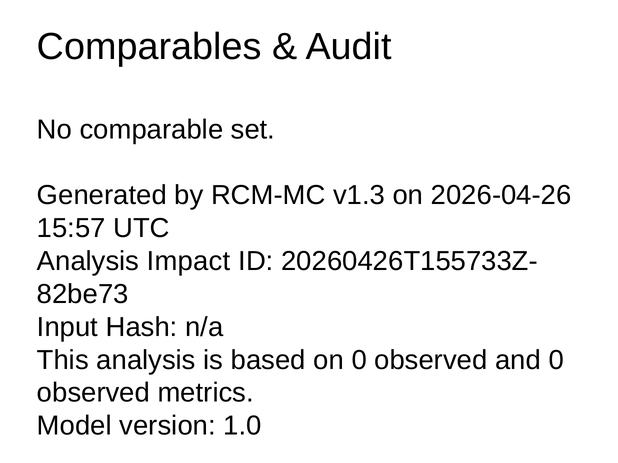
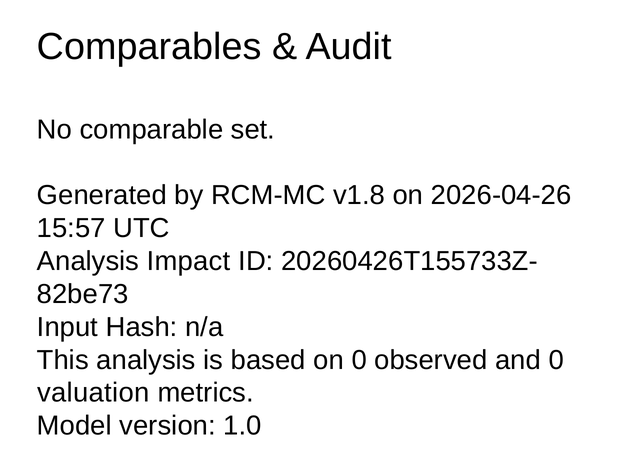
v1.3: v1.3 -> v1.8 (359, 196)
observed: observed -> valuation (93, 393)
